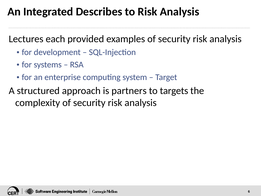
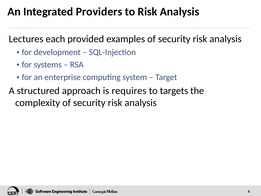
Describes: Describes -> Providers (99, 12)
partners: partners -> requires (129, 91)
